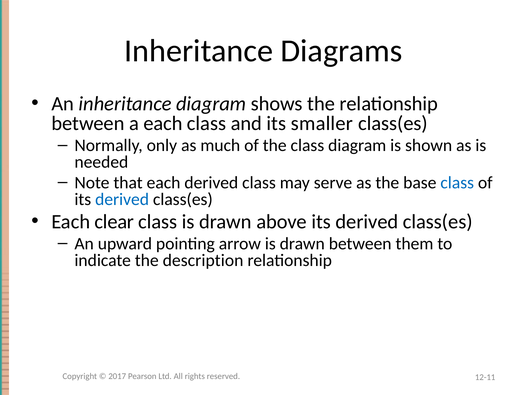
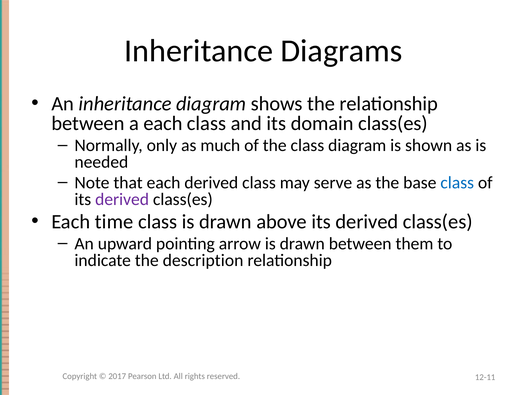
smaller: smaller -> domain (322, 124)
derived colour: blue -> purple (122, 200)
clear: clear -> time (114, 222)
